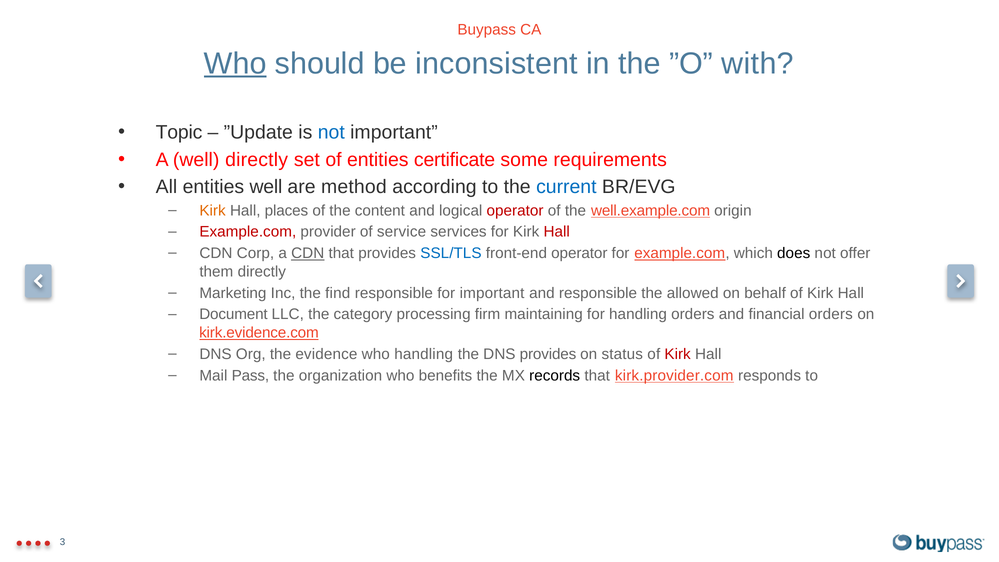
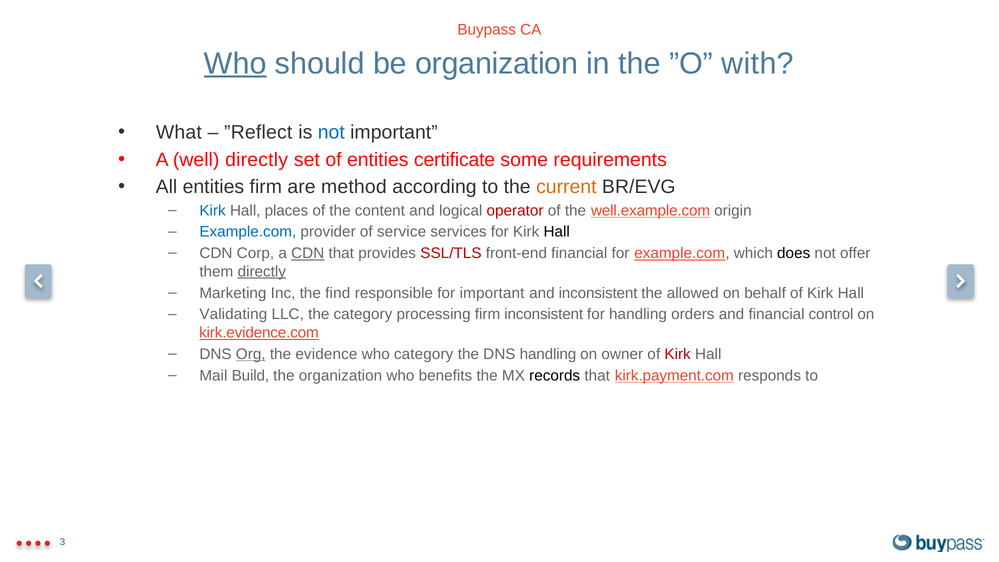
be inconsistent: inconsistent -> organization (497, 63)
Topic: Topic -> What (179, 132)
”Update: ”Update -> ”Reflect (258, 132)
entities well: well -> firm (266, 187)
current colour: blue -> orange (566, 187)
Kirk colour: orange -> blue (213, 210)
Example.com colour: red -> blue (248, 232)
Hall colour: red -> black (557, 232)
SSL/TLS colour: blue -> red (451, 253)
front-end operator: operator -> financial (579, 253)
directly underline: none -> present (262, 272)
and responsible: responsible -> inconsistent (598, 293)
Document: Document -> Validating (233, 314)
firm maintaining: maintaining -> inconsistent (544, 314)
financial orders: orders -> control (831, 314)
Org underline: none -> present (251, 354)
who handling: handling -> category (424, 354)
DNS provides: provides -> handling (548, 354)
status: status -> owner (622, 354)
Pass: Pass -> Build (250, 376)
kirk.provider.com: kirk.provider.com -> kirk.payment.com (674, 376)
